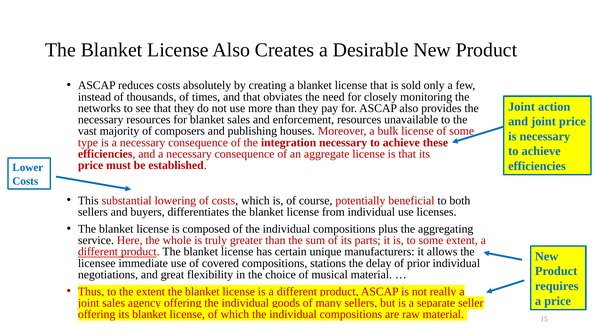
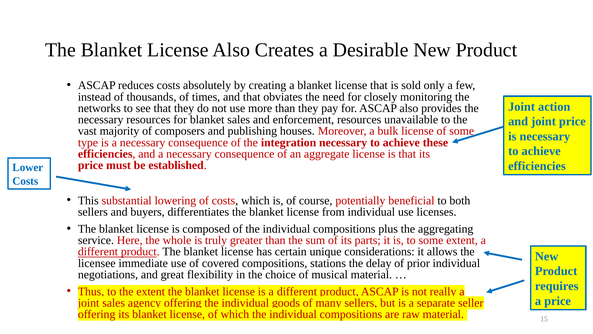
manufacturers: manufacturers -> considerations (379, 251)
